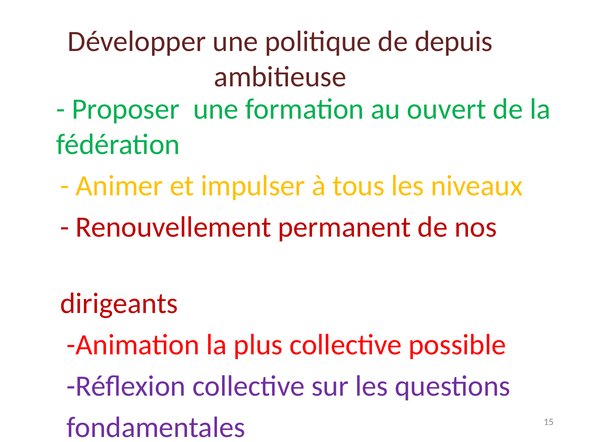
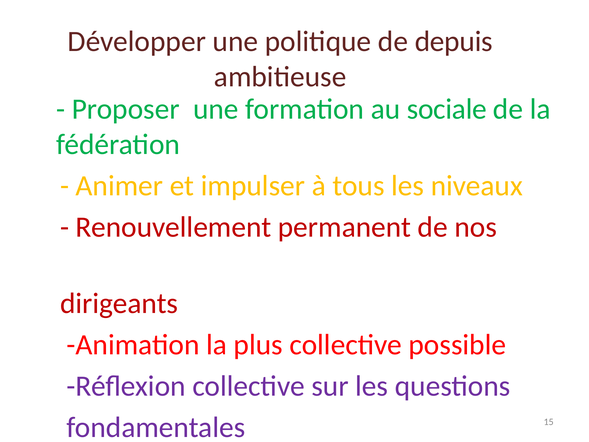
ouvert: ouvert -> sociale (447, 109)
